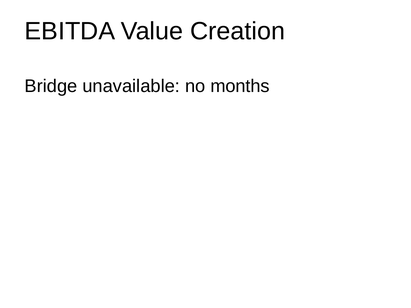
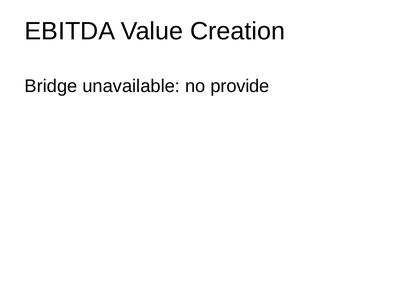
months: months -> provide (240, 86)
